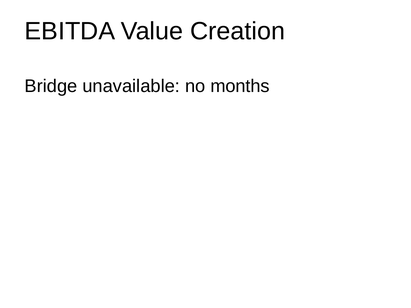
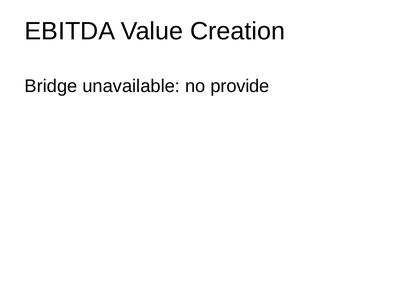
months: months -> provide (240, 86)
